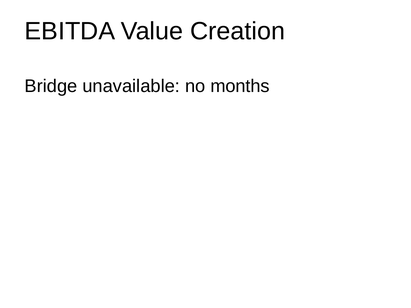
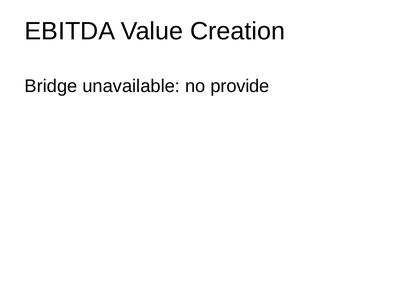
months: months -> provide (240, 86)
